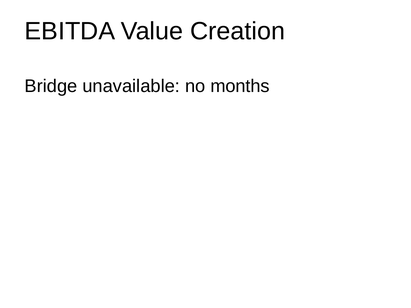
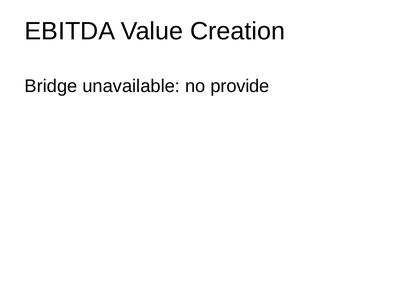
months: months -> provide (240, 86)
